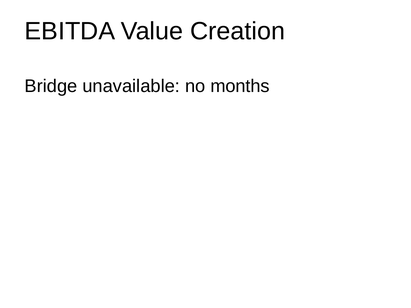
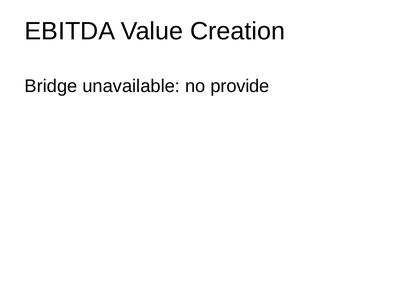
months: months -> provide (240, 86)
